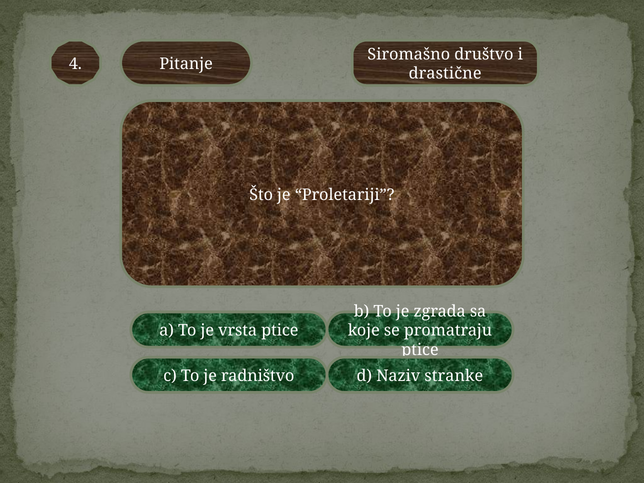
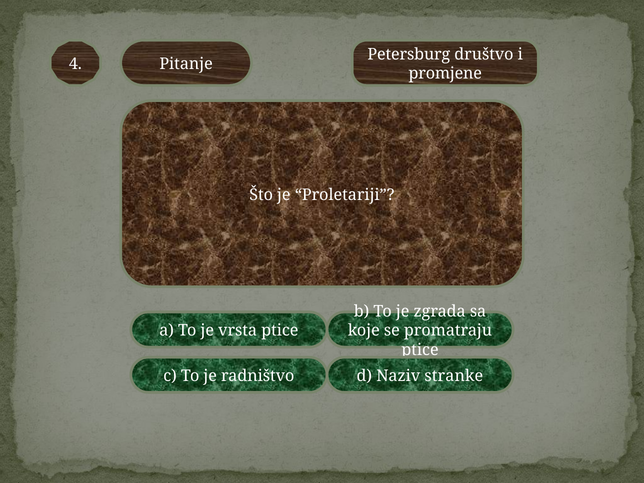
Siromašno: Siromašno -> Petersburg (409, 54)
drastične: drastične -> promjene (445, 74)
